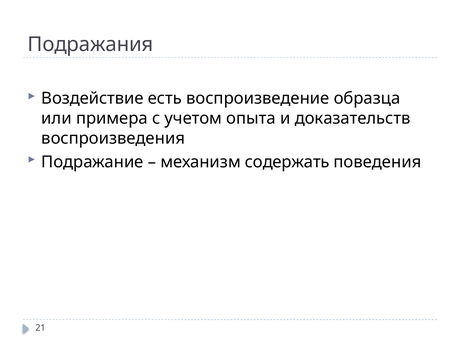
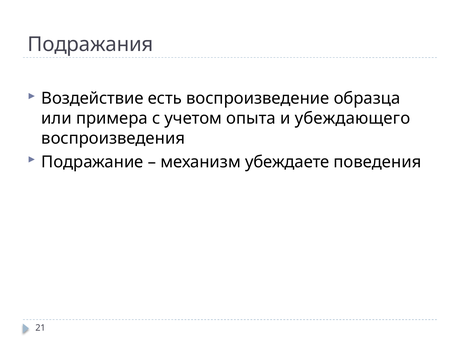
доказательств: доказательств -> убеждающего (352, 118)
содержать: содержать -> убеждаете (287, 162)
